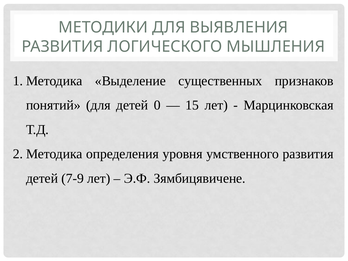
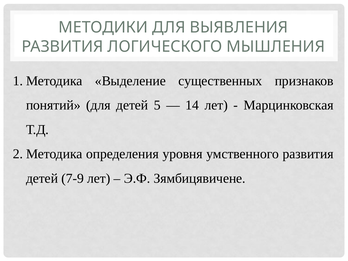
0: 0 -> 5 (157, 105)
15: 15 -> 14 (192, 105)
